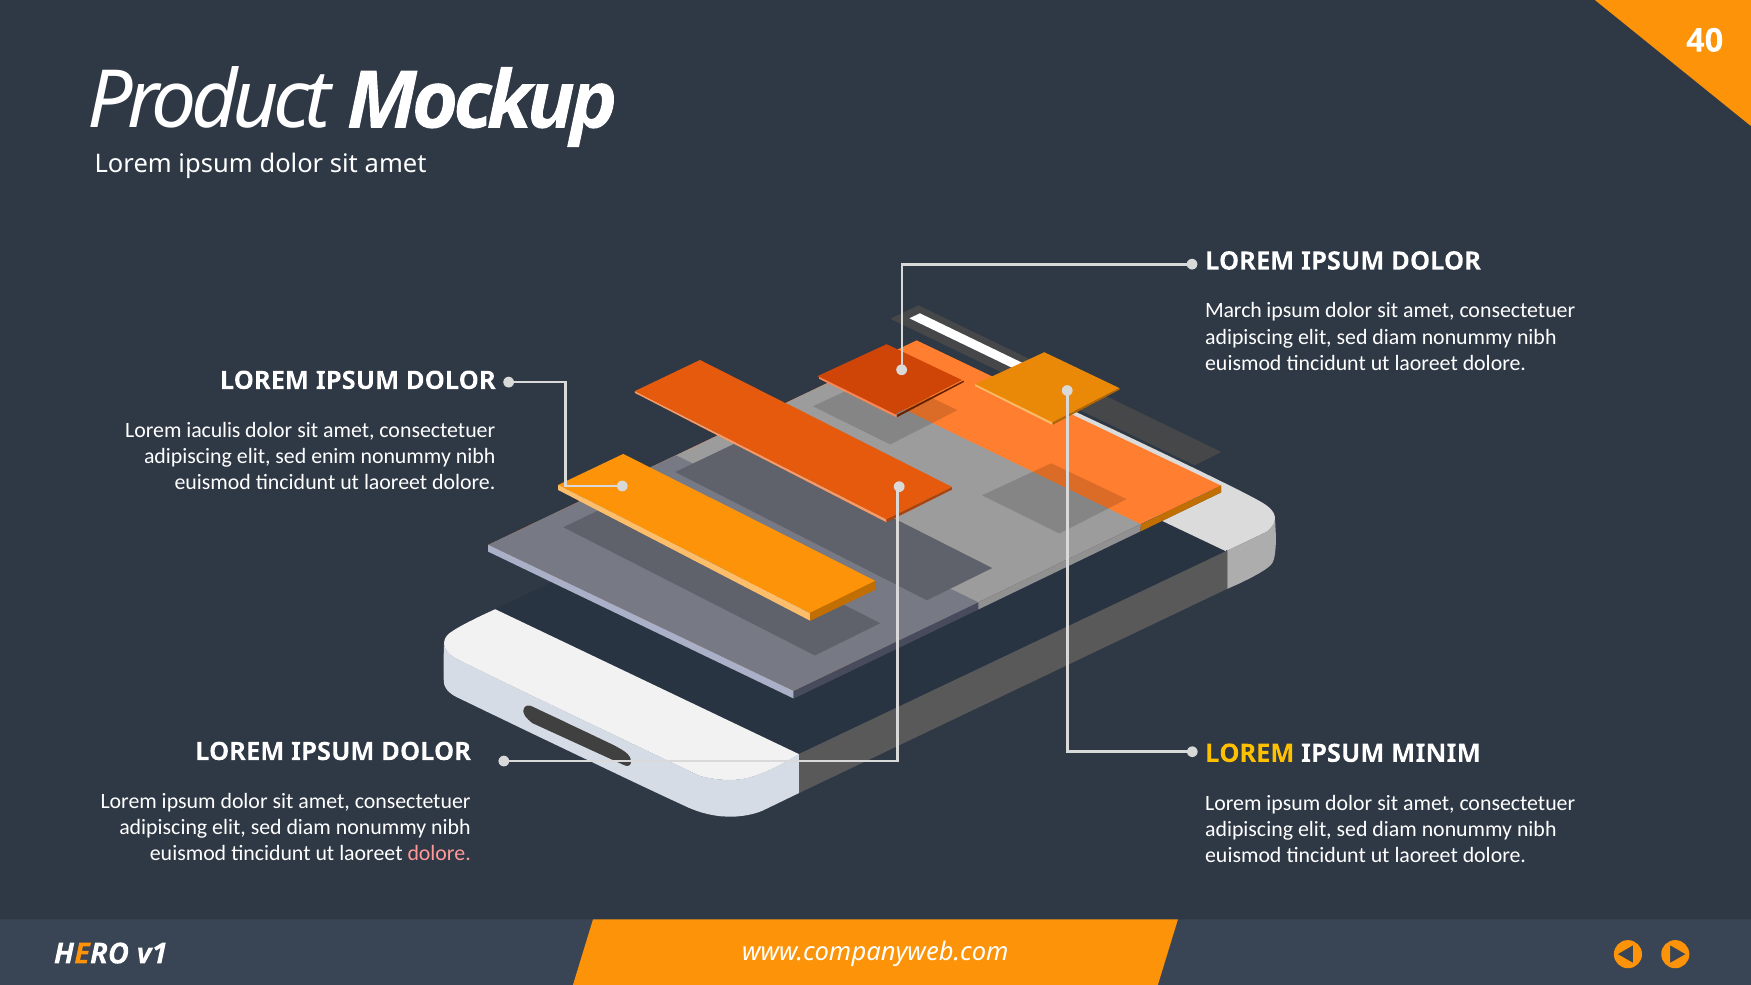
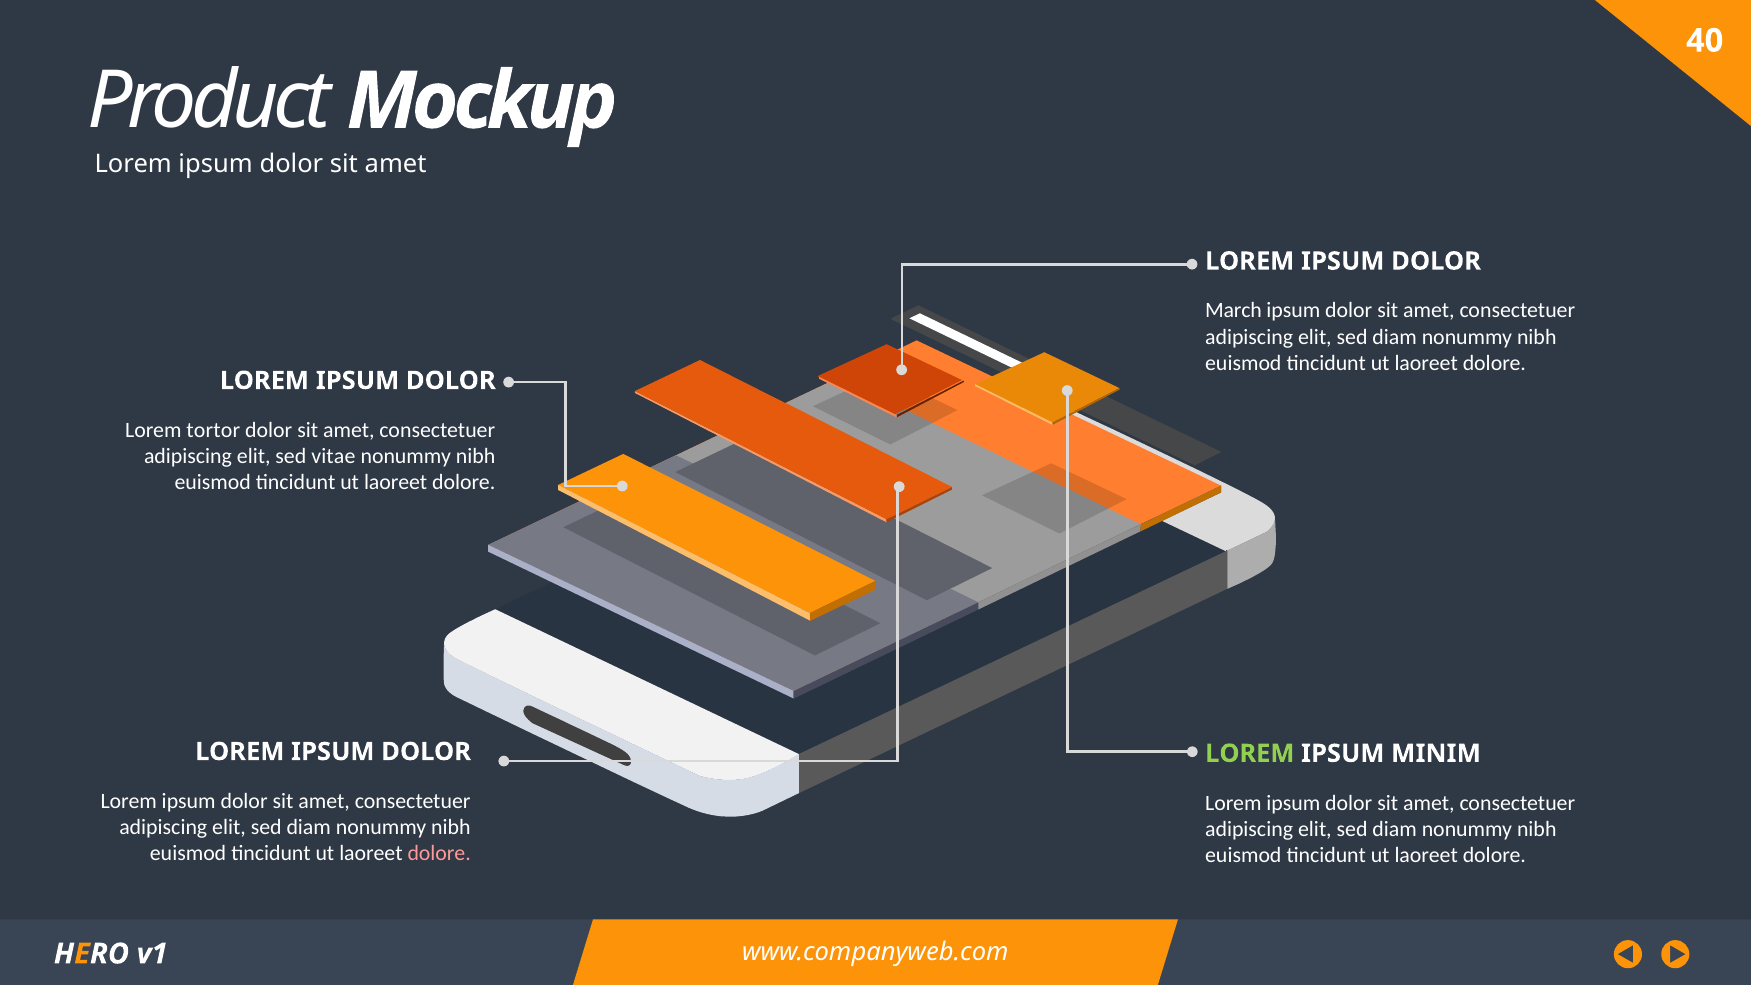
iaculis: iaculis -> tortor (213, 430)
enim: enim -> vitae (333, 456)
LOREM colour: yellow -> light green (1250, 753)
